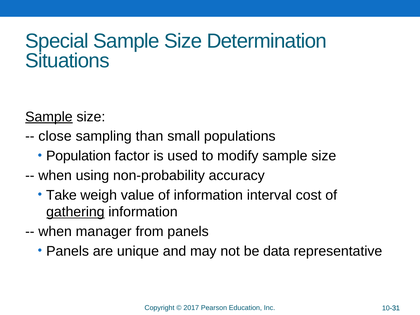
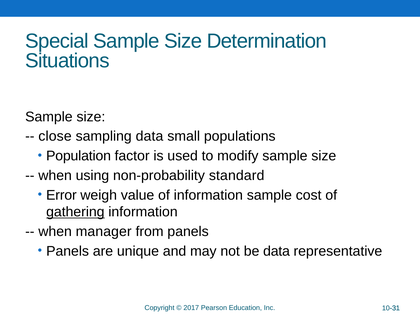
Sample underline: present -> none (49, 117)
sampling than: than -> data (150, 136)
accuracy: accuracy -> standard (237, 176)
Take: Take -> Error (61, 195)
information interval: interval -> sample (269, 195)
